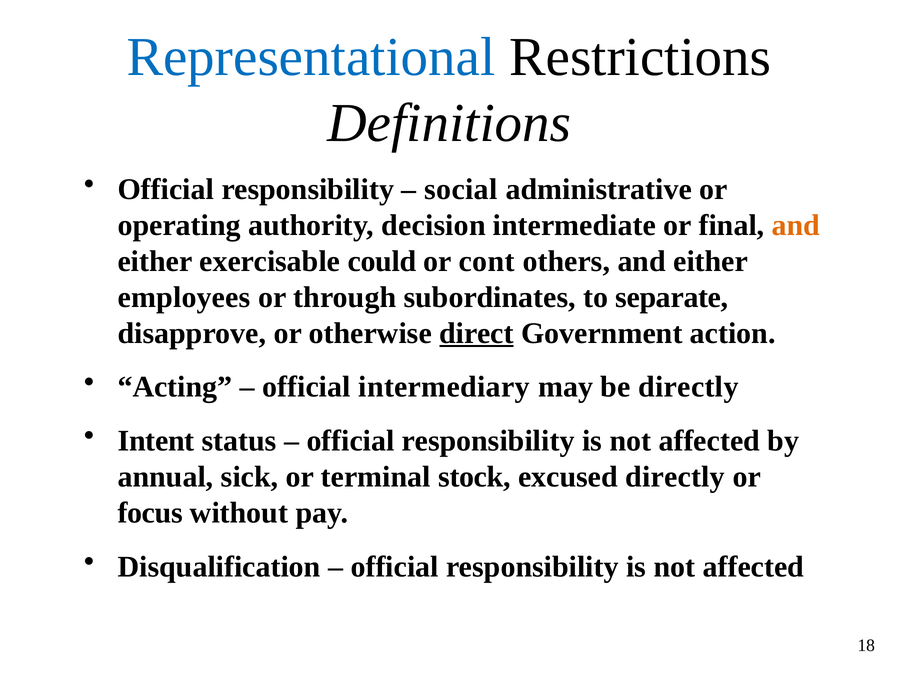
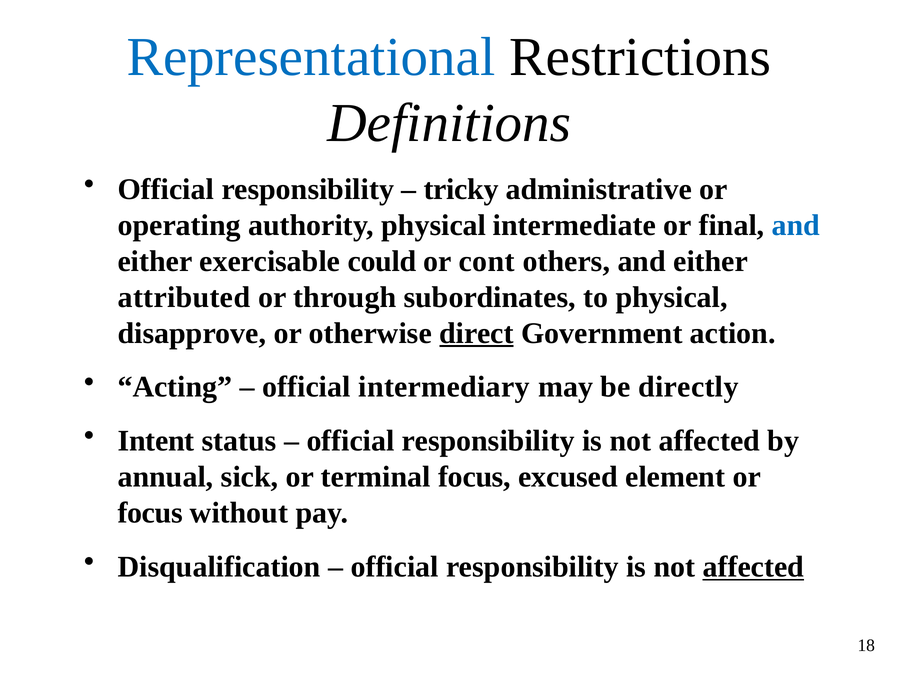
social: social -> tricky (461, 189)
authority decision: decision -> physical (434, 225)
and colour: orange -> blue (796, 225)
employees: employees -> attributed (184, 297)
to separate: separate -> physical (672, 297)
terminal stock: stock -> focus (475, 477)
excused directly: directly -> element (675, 477)
affected underline: none -> present (753, 567)
